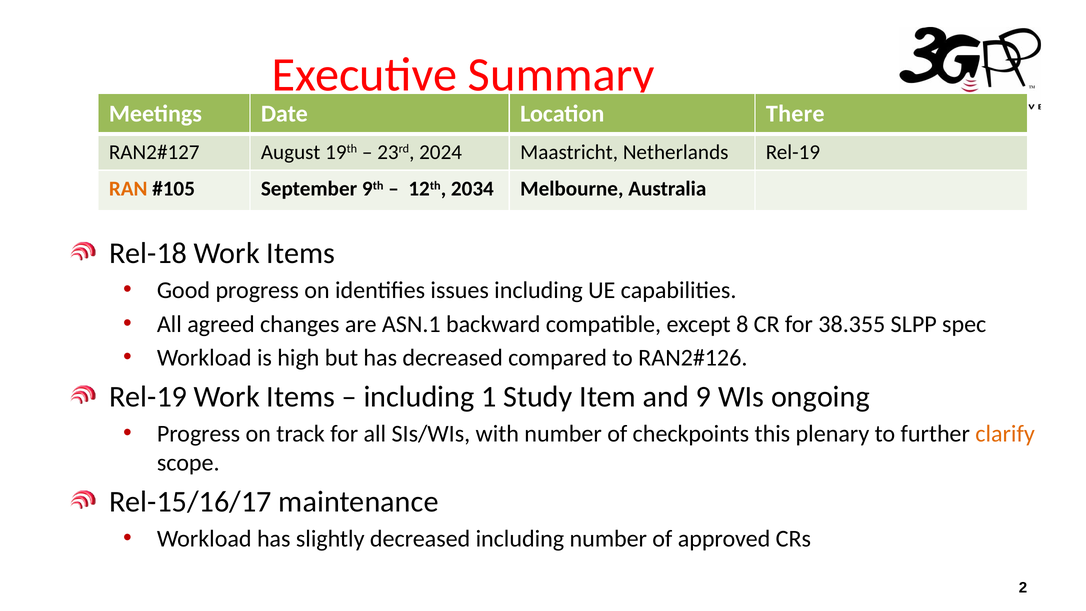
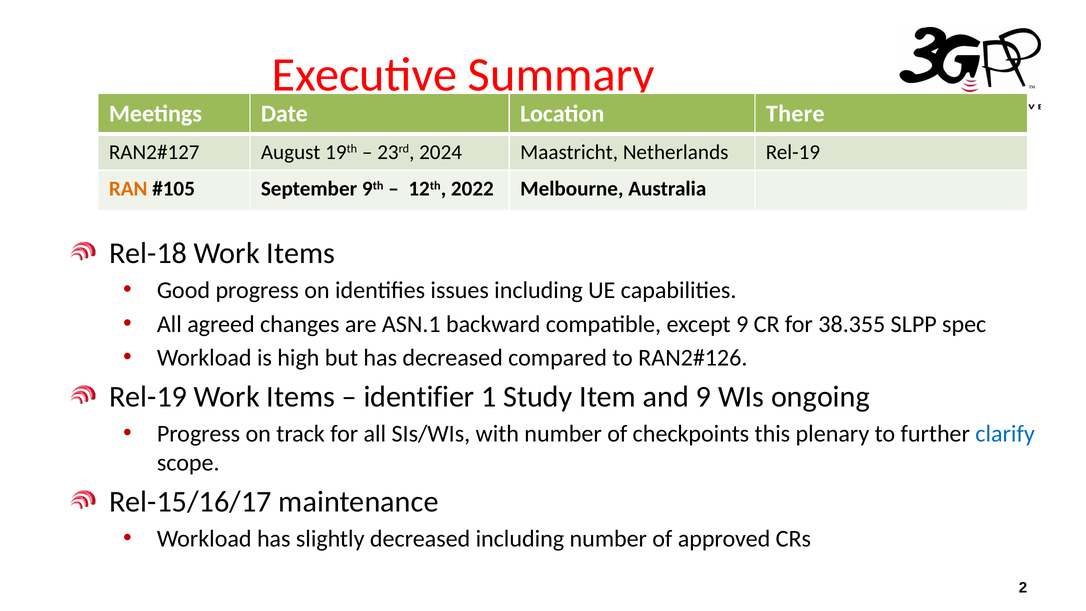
2034: 2034 -> 2022 (472, 189)
except 8: 8 -> 9 (742, 324)
including: including -> identifier (419, 397)
clarify colour: orange -> blue (1005, 434)
